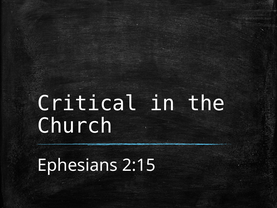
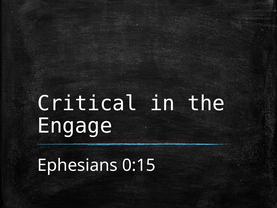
Church: Church -> Engage (75, 126)
2:15: 2:15 -> 0:15 (139, 165)
